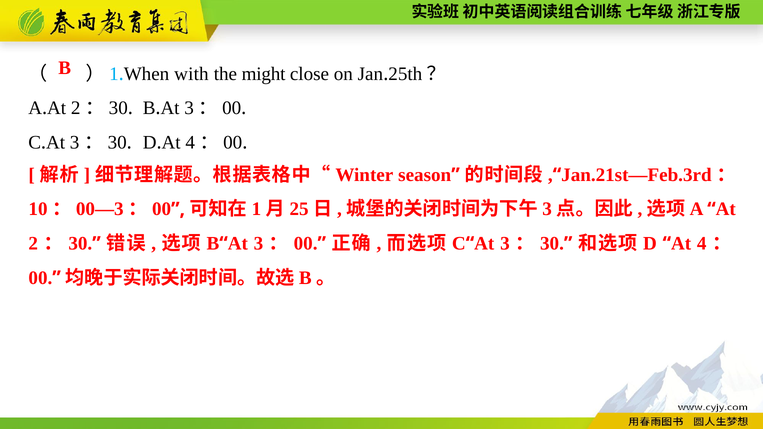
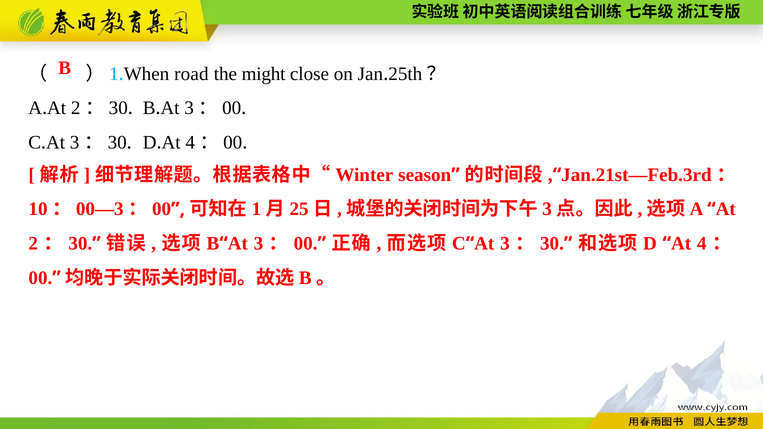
with: with -> road (191, 74)
